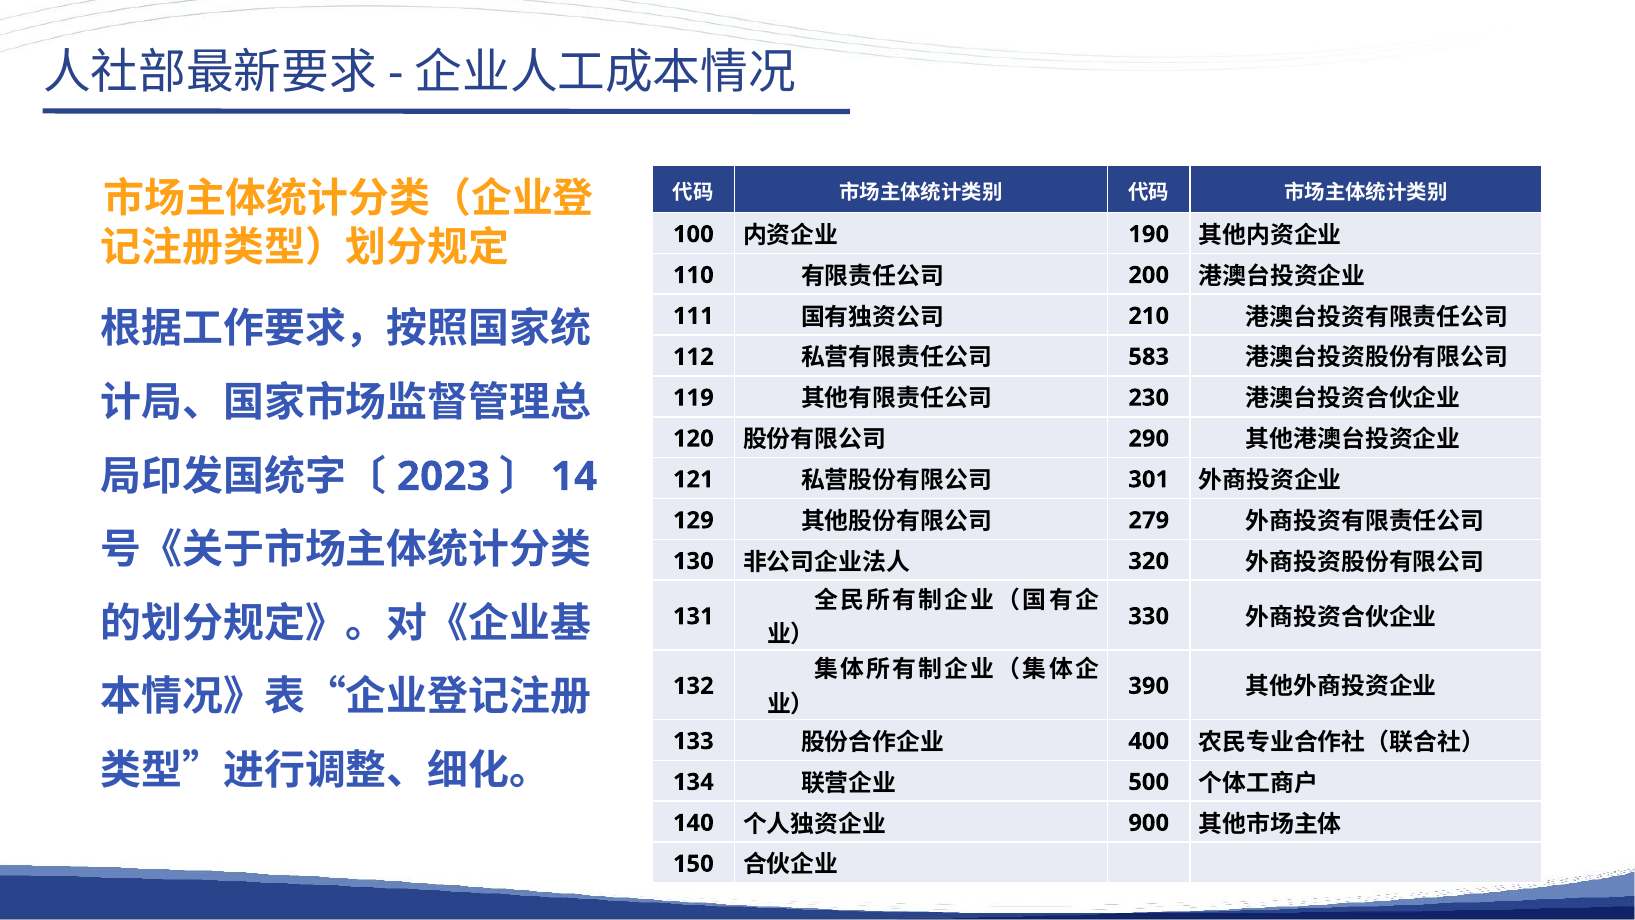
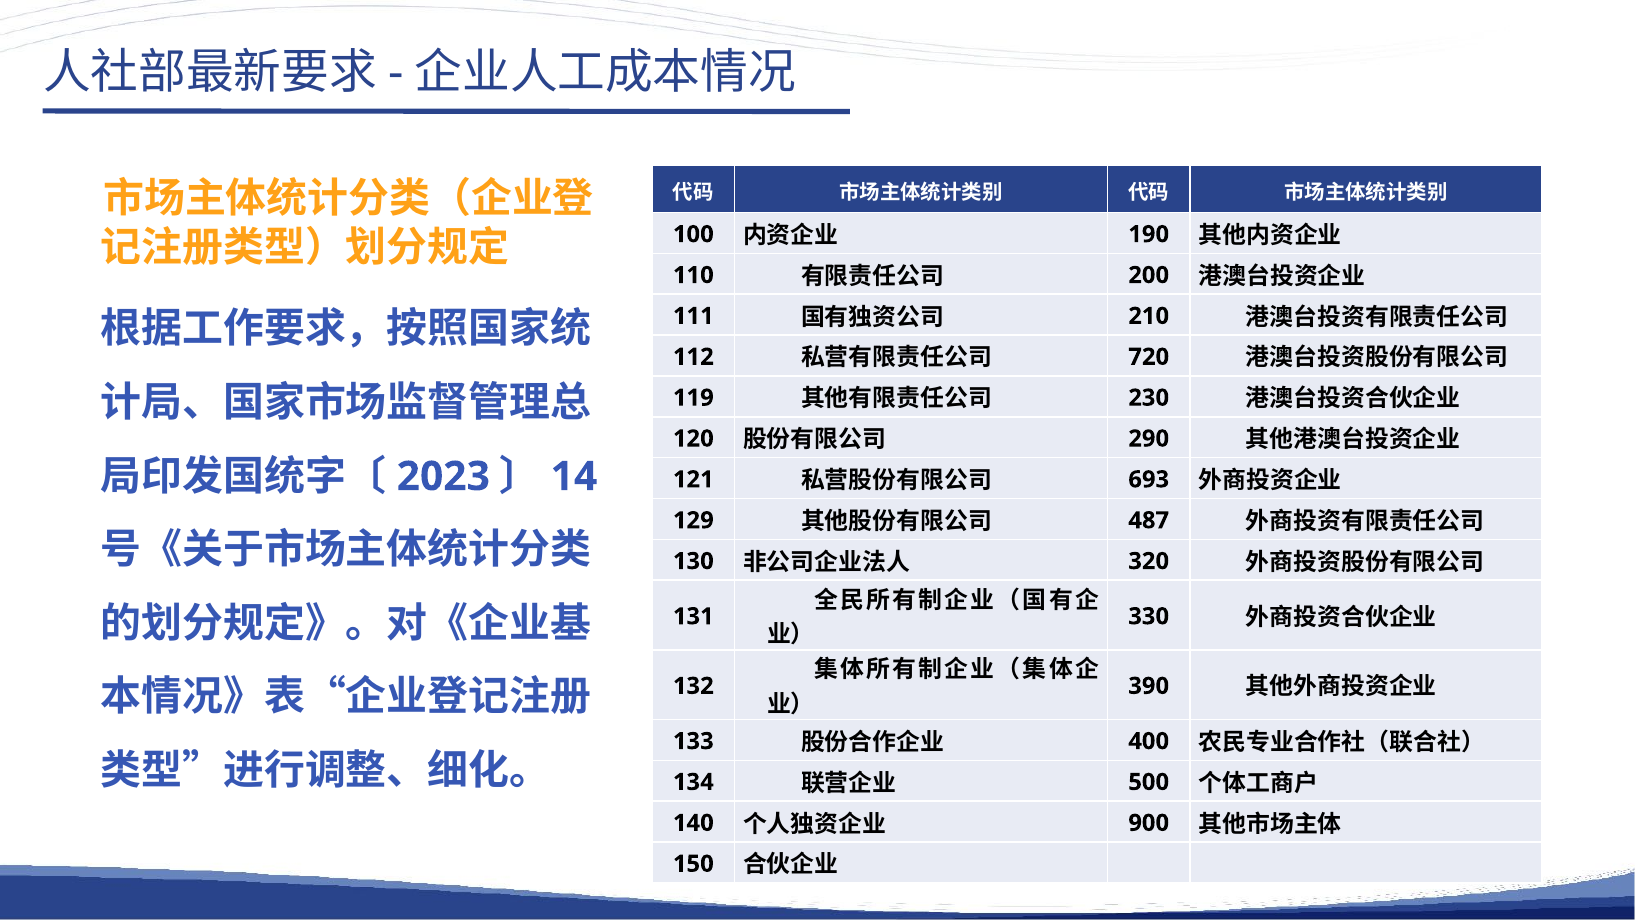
583: 583 -> 720 (1149, 357)
301: 301 -> 693 (1149, 479)
279: 279 -> 487 (1149, 520)
